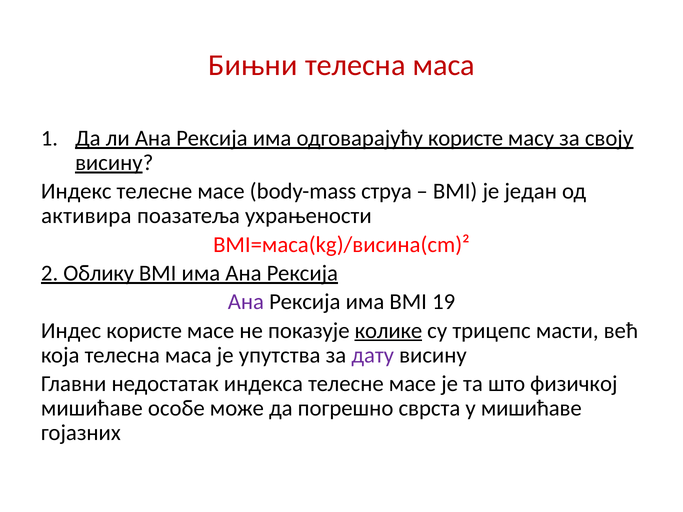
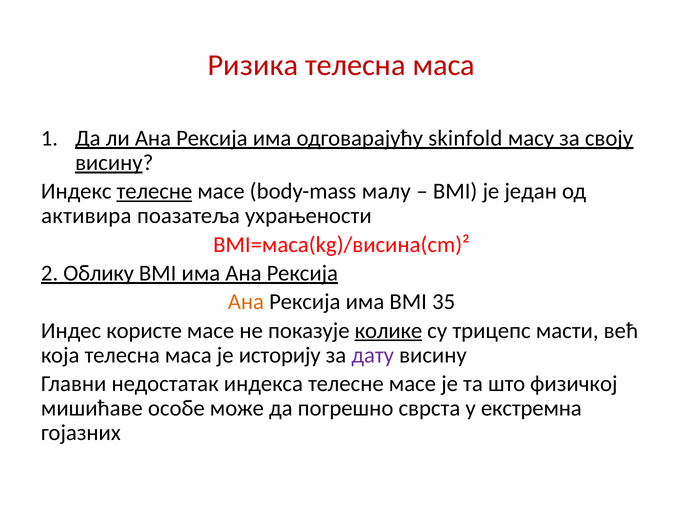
Бињни: Бињни -> Ризика (253, 65)
одговарајућу користе: користе -> skinfold (465, 138)
телесне underline: none -> present (154, 191)
струа: струа -> малу (386, 191)
Ана colour: purple -> orange (246, 302)
19: 19 -> 35 (444, 302)
упутства: упутства -> историју (280, 355)
у мишићаве: мишићаве -> екстремна (531, 408)
